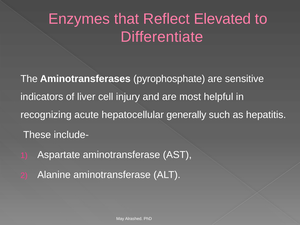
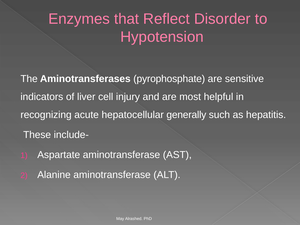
Elevated: Elevated -> Disorder (222, 19)
Differentiate: Differentiate -> Hypotension (162, 37)
